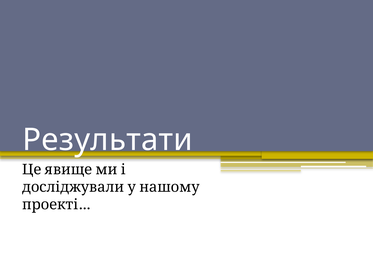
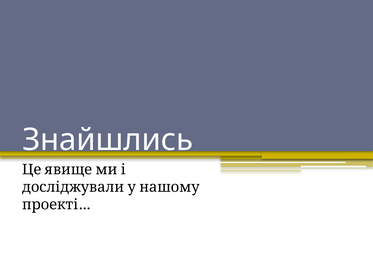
Результати: Результати -> Знайшлись (108, 140)
